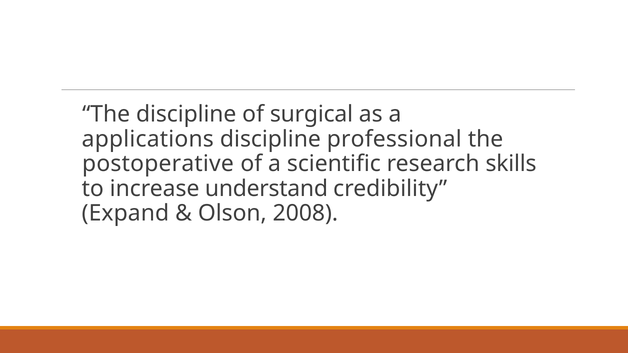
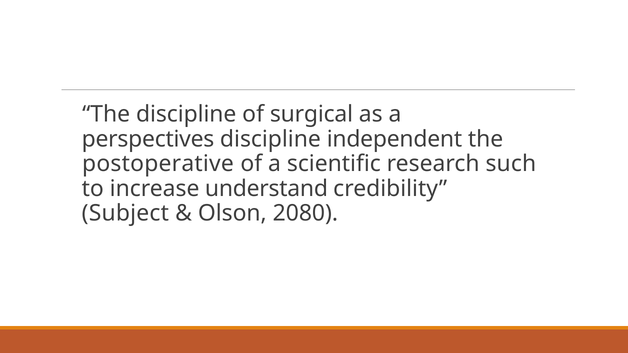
applications: applications -> perspectives (148, 139)
professional: professional -> independent (394, 139)
skills: skills -> such (511, 164)
Expand: Expand -> Subject (125, 213)
2008: 2008 -> 2080 (305, 213)
